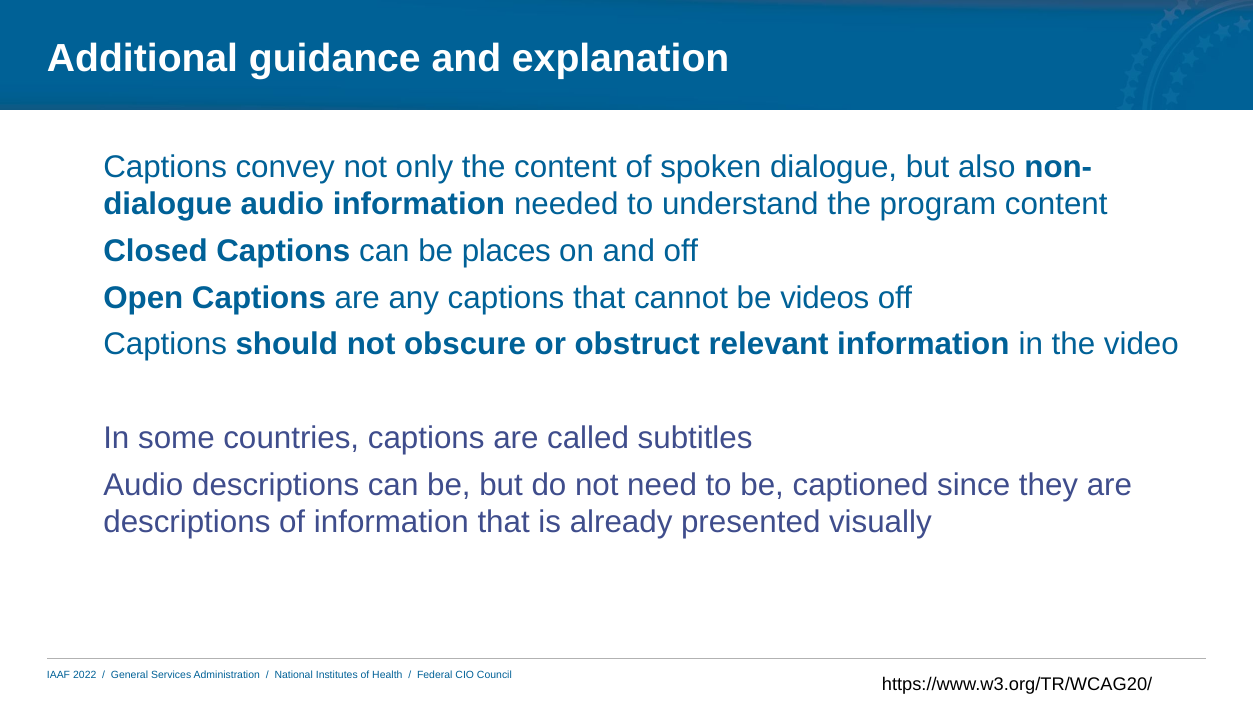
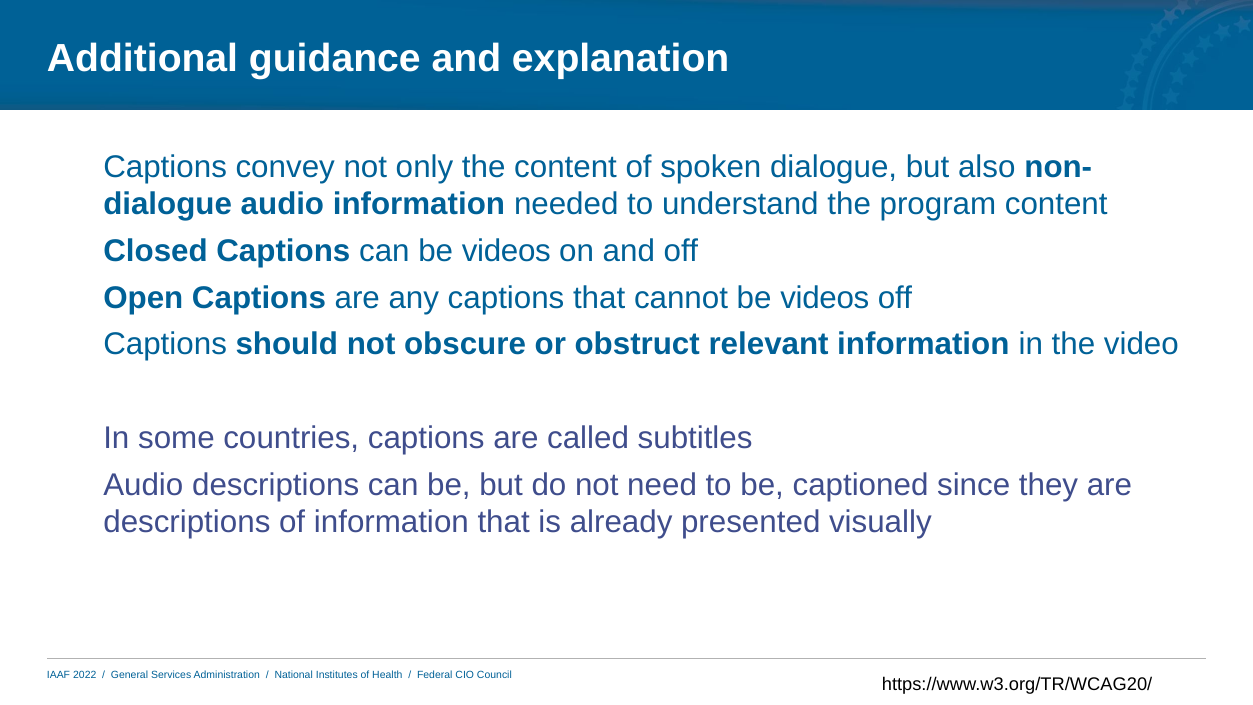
can be places: places -> videos (506, 251)
